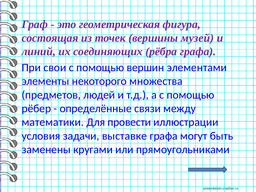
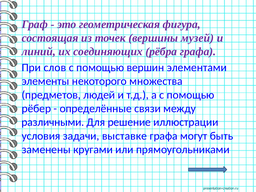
свои: свои -> слов (55, 68)
математики: математики -> различными (53, 122)
провести: провести -> решение (129, 122)
